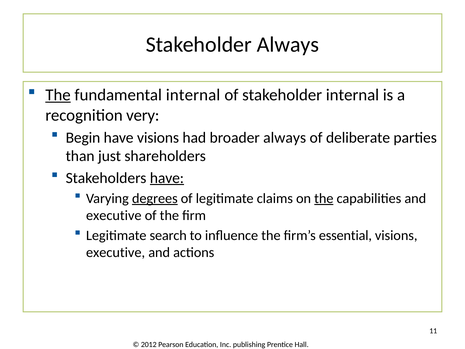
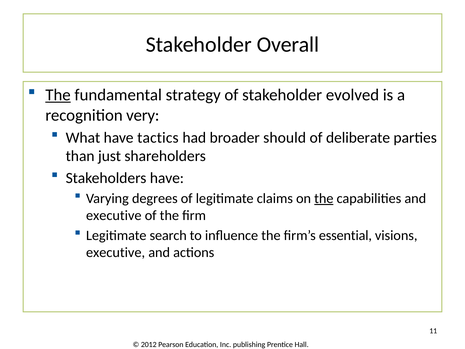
Stakeholder Always: Always -> Overall (288, 45)
fundamental internal: internal -> strategy (193, 95)
stakeholder internal: internal -> evolved (352, 95)
Begin: Begin -> What (83, 137)
have visions: visions -> tactics (158, 137)
broader always: always -> should (285, 137)
have underline: present -> none (167, 178)
degrees underline: present -> none (155, 198)
